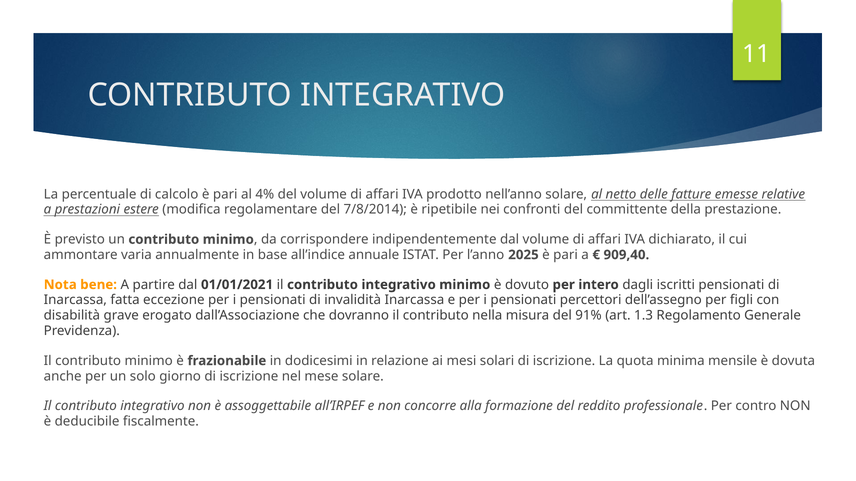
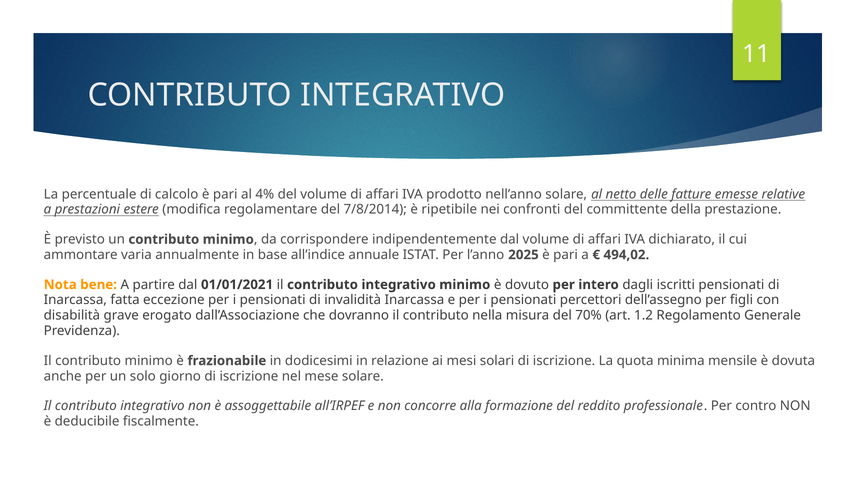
909,40: 909,40 -> 494,02 (626, 255)
91%: 91% -> 70% (589, 316)
1.3: 1.3 -> 1.2 (644, 316)
